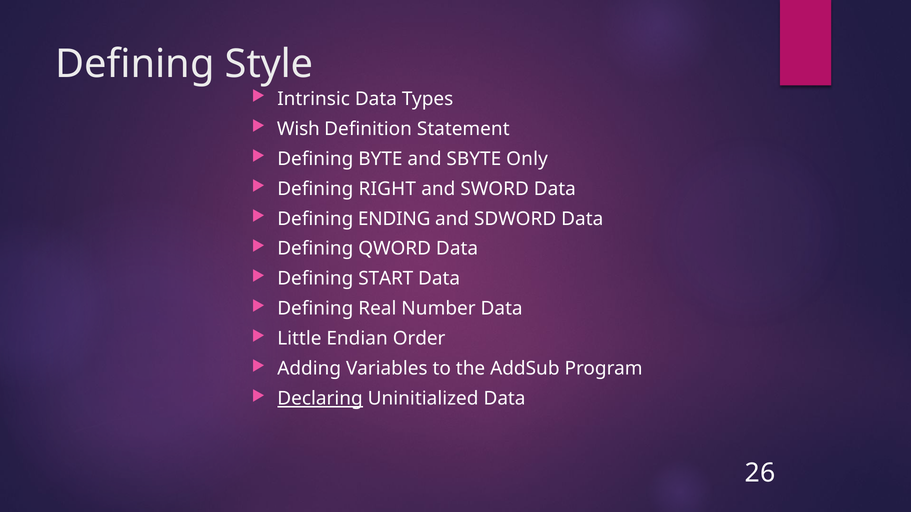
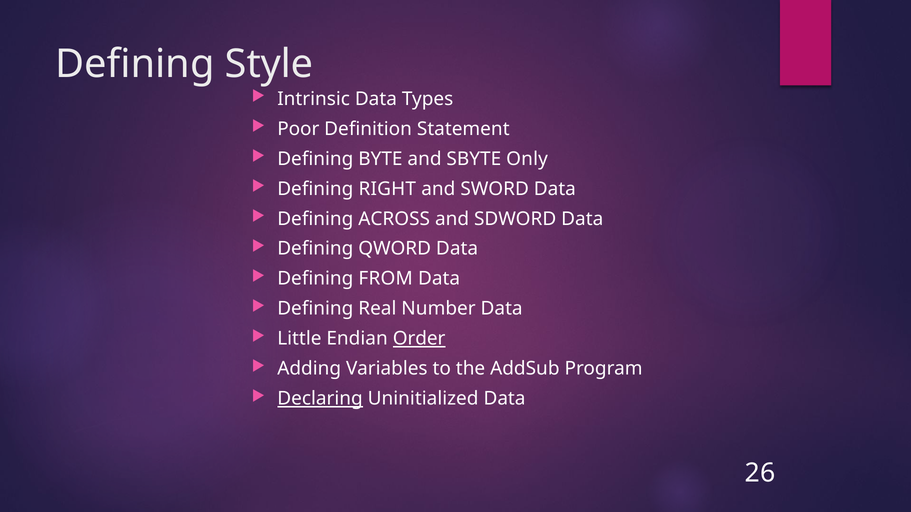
Wish: Wish -> Poor (298, 129)
ENDING: ENDING -> ACROSS (394, 219)
START: START -> FROM (386, 279)
Order underline: none -> present (419, 339)
